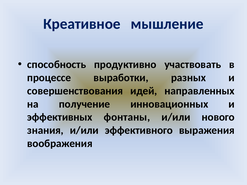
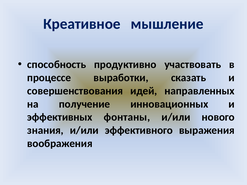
разных: разных -> сказать (189, 78)
